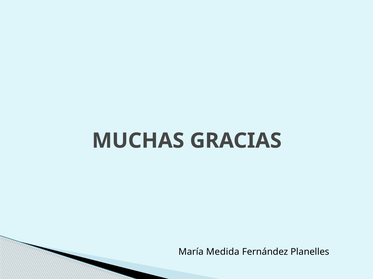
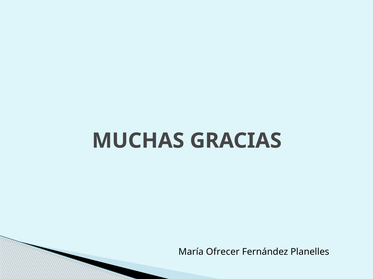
Medida: Medida -> Ofrecer (223, 252)
